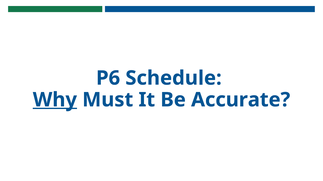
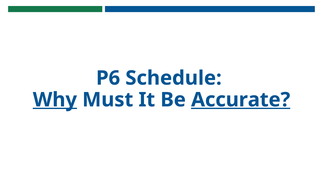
Accurate underline: none -> present (241, 100)
